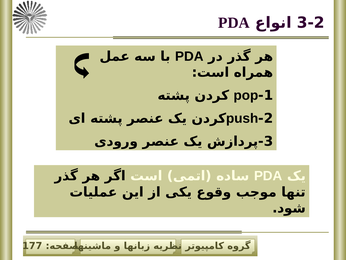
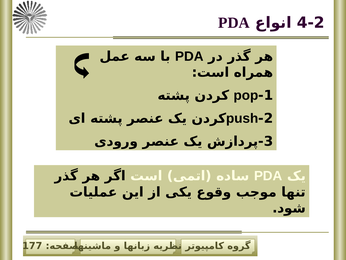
3-2: 3-2 -> 4-2 (311, 23)
